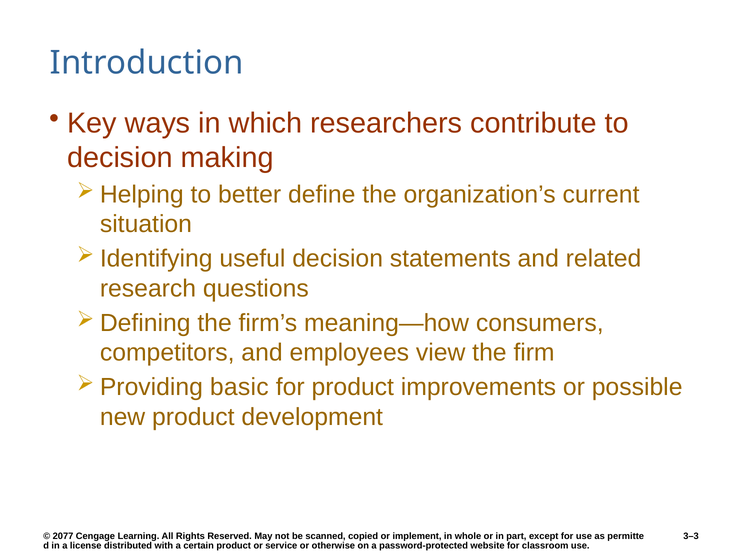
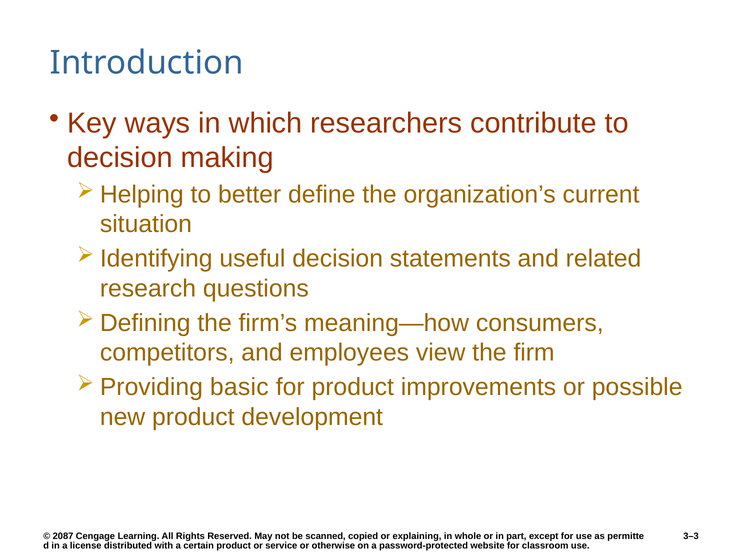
2077: 2077 -> 2087 (63, 537)
implement: implement -> explaining (417, 537)
